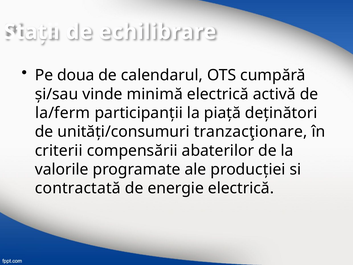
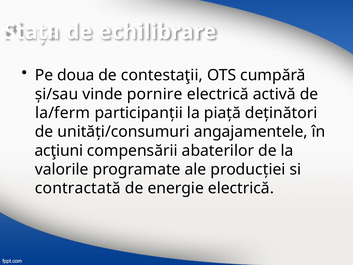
calendarul: calendarul -> contestaţii (162, 75)
minimă: minimă -> pornire (155, 94)
tranzacţionare: tranzacţionare -> angajamentele (251, 132)
criterii: criterii -> acţiuni (59, 150)
